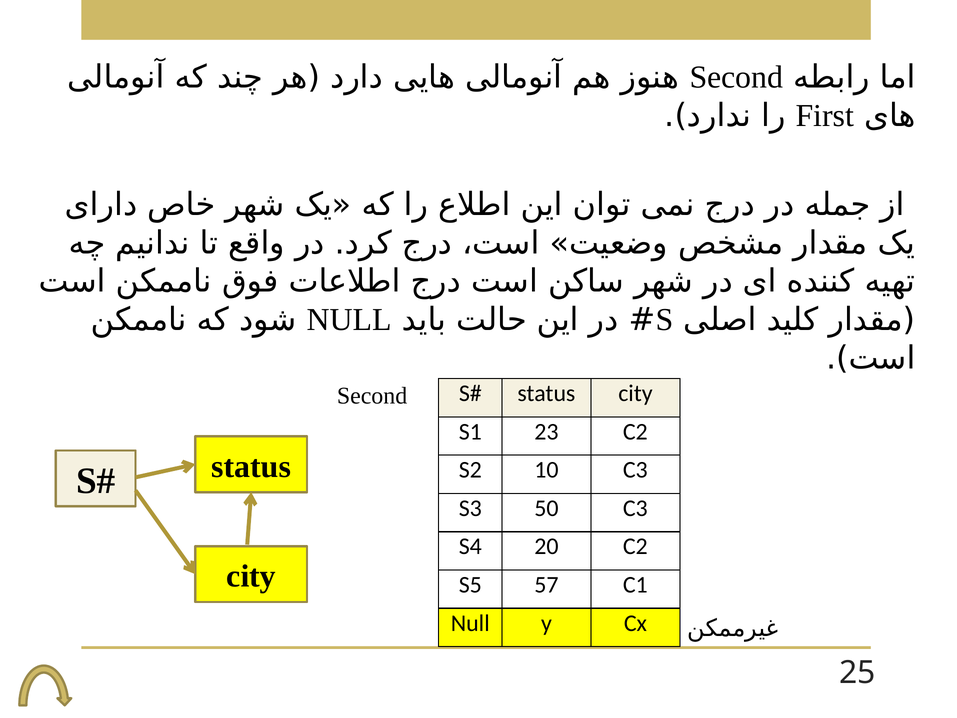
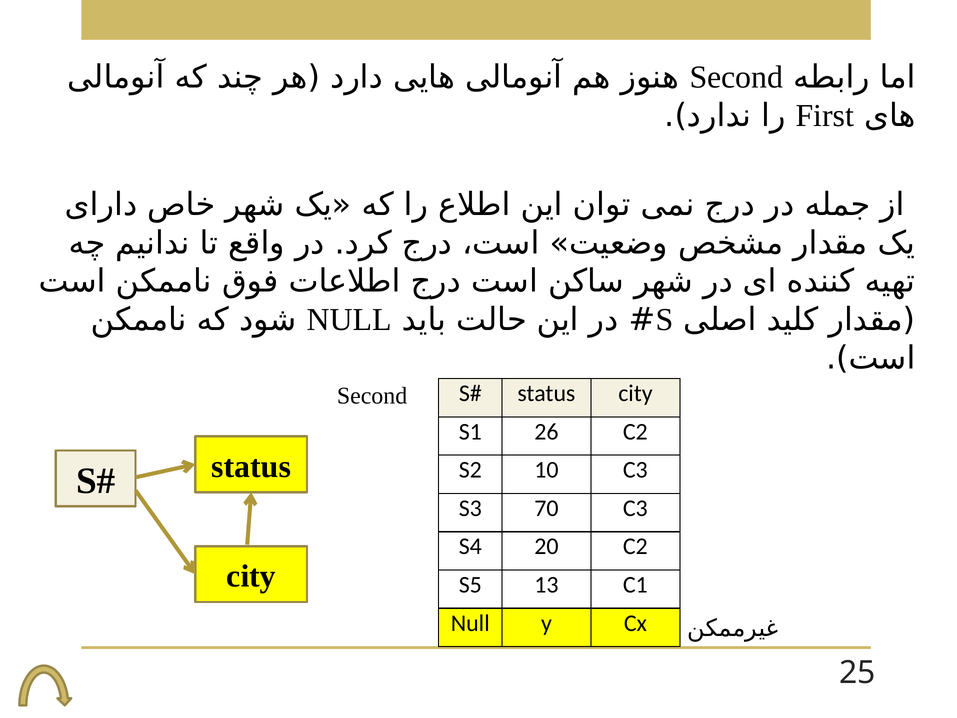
23: 23 -> 26 (546, 432)
50: 50 -> 70 (546, 508)
57: 57 -> 13 (546, 585)
